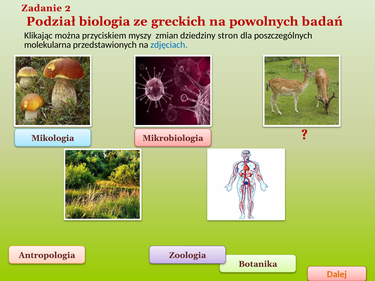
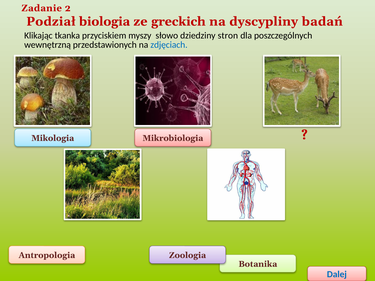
powolnych: powolnych -> dyscypliny (264, 21)
można: można -> tkanka (67, 36)
zmian: zmian -> słowo (167, 36)
molekularna: molekularna -> wewnętrzną (48, 45)
Dalej colour: orange -> blue (337, 275)
